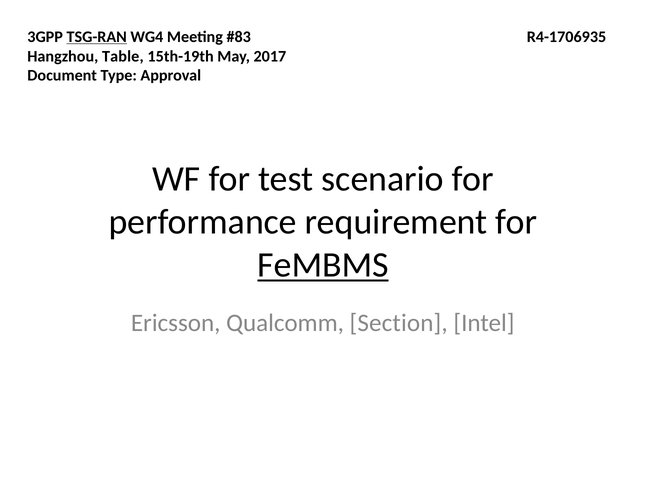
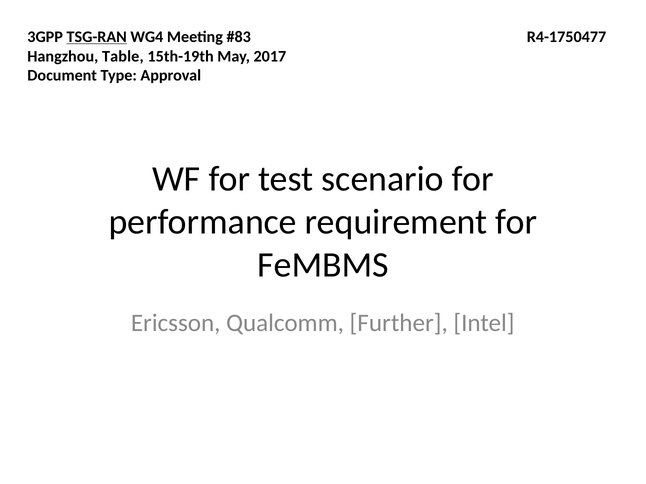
R4-1706935: R4-1706935 -> R4-1750477 (567, 37)
FeMBMS underline: present -> none (323, 265)
Section: Section -> Further (399, 323)
